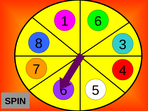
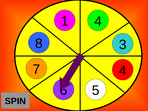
1 6: 6 -> 4 (98, 21)
